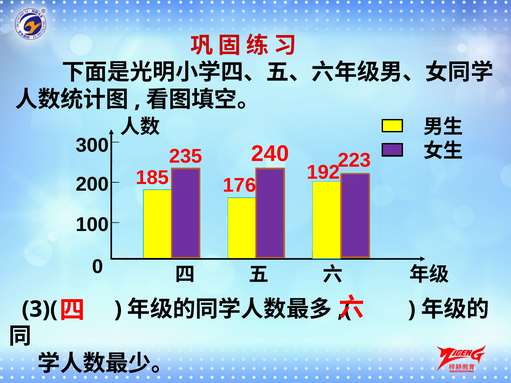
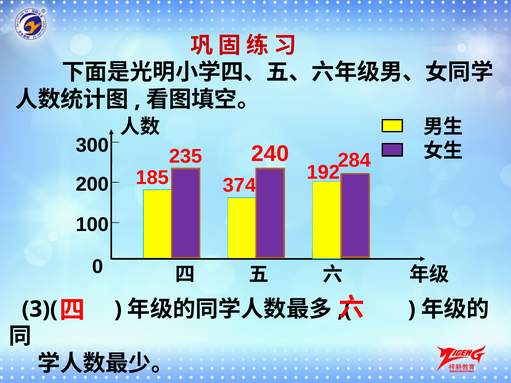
223: 223 -> 284 (354, 160)
176: 176 -> 374 (240, 185)
